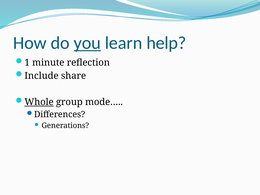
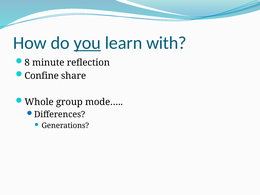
help: help -> with (166, 43)
1: 1 -> 8 (27, 63)
Include: Include -> Confine (42, 76)
Whole underline: present -> none (39, 102)
